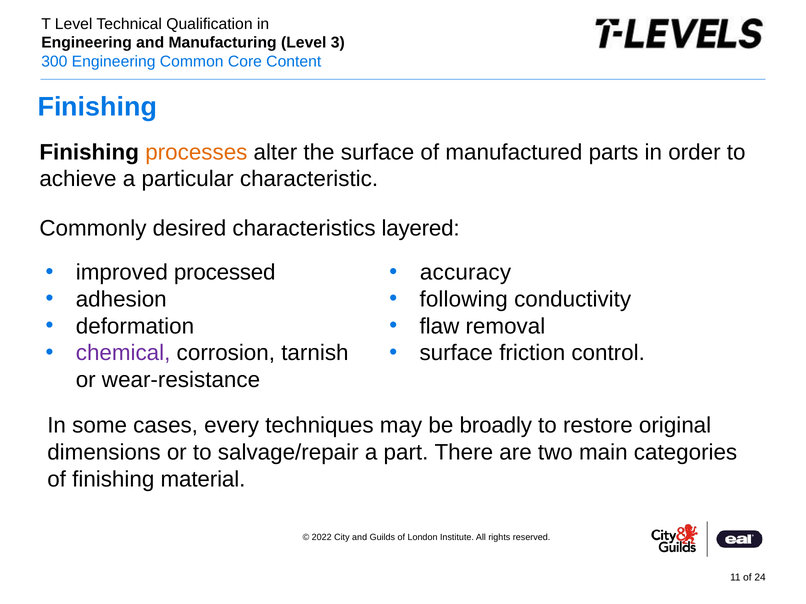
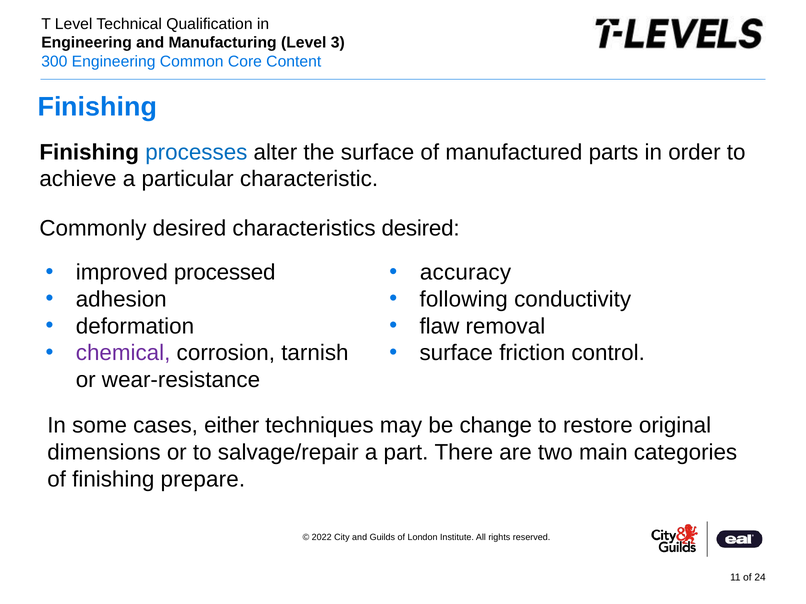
processes colour: orange -> blue (196, 152)
characteristics layered: layered -> desired (421, 228)
every: every -> either (232, 426)
broadly: broadly -> change (496, 426)
material: material -> prepare (203, 480)
